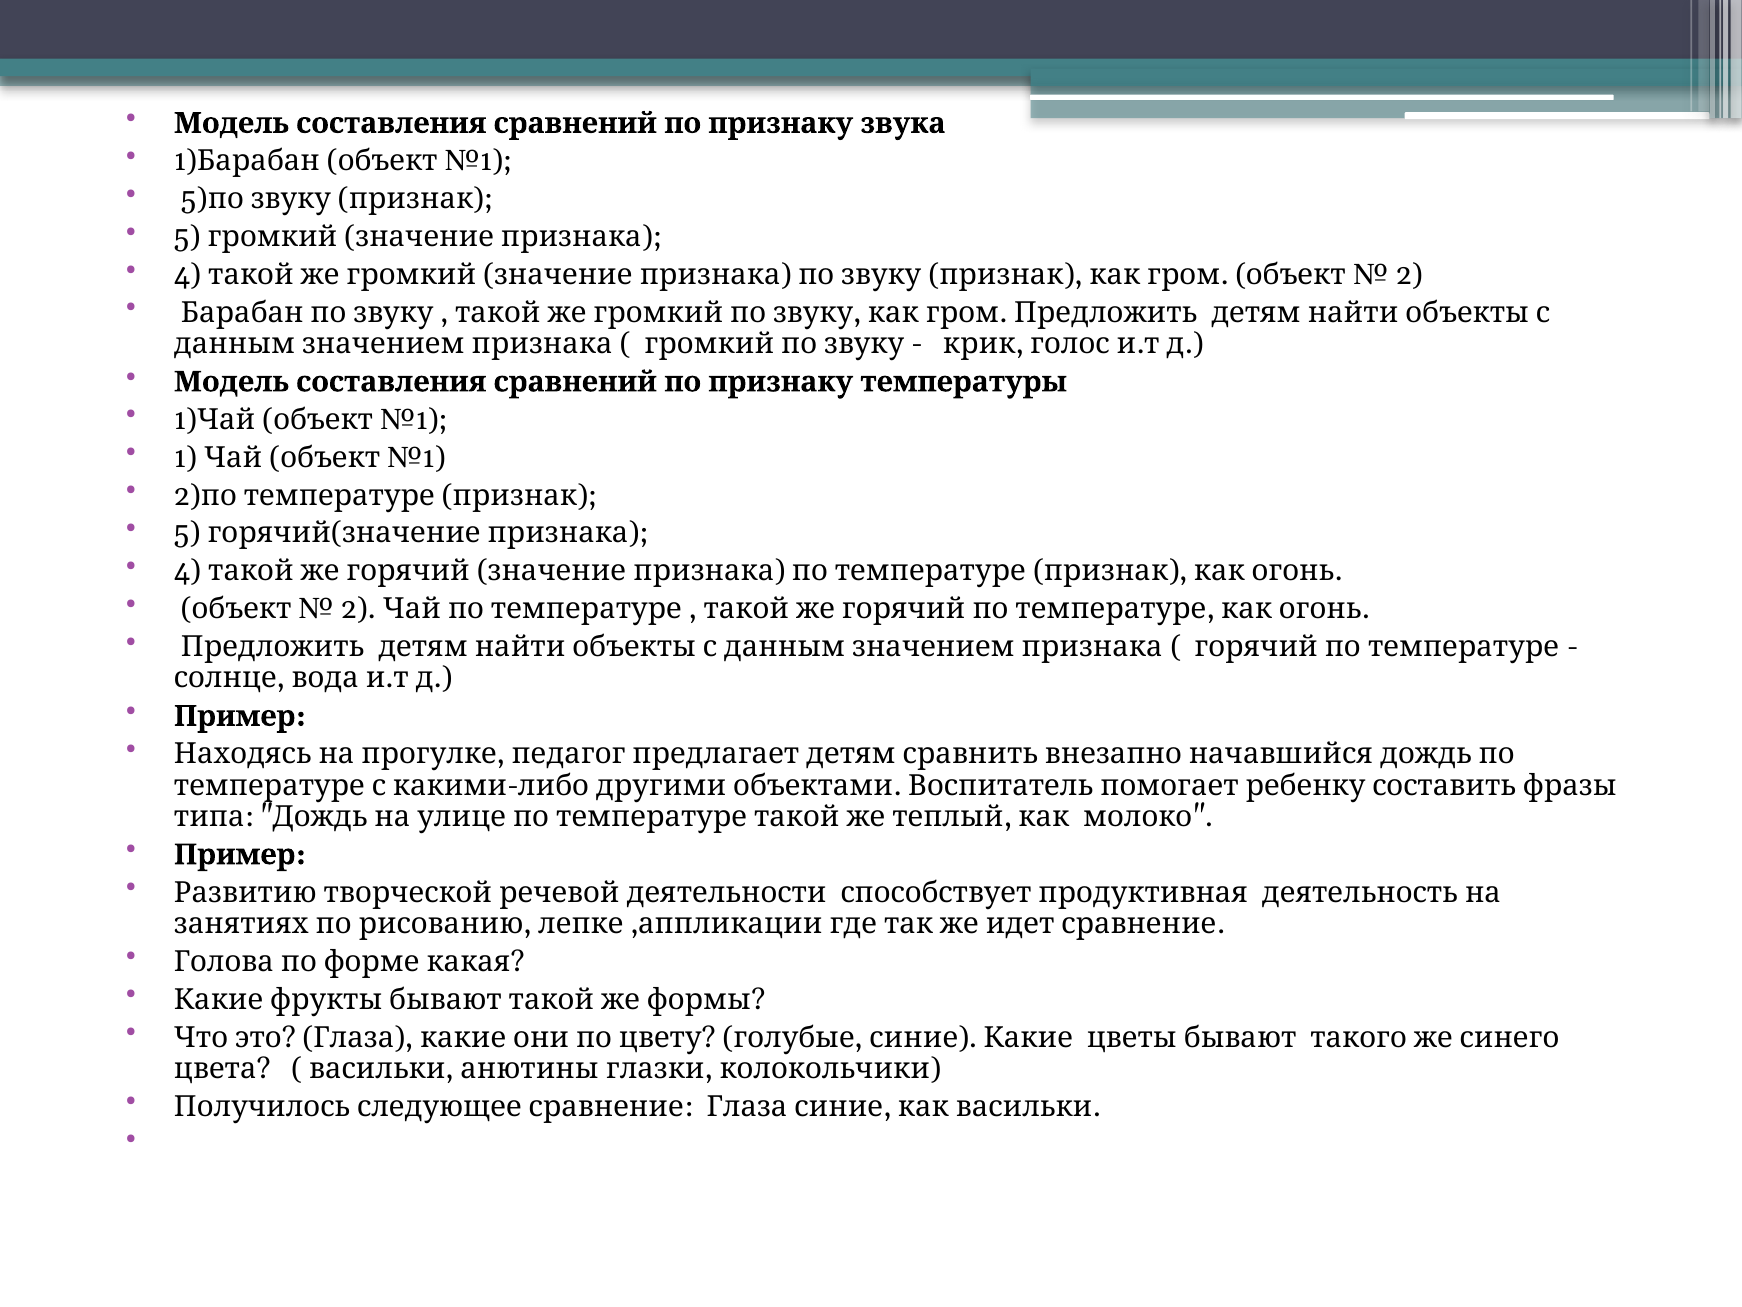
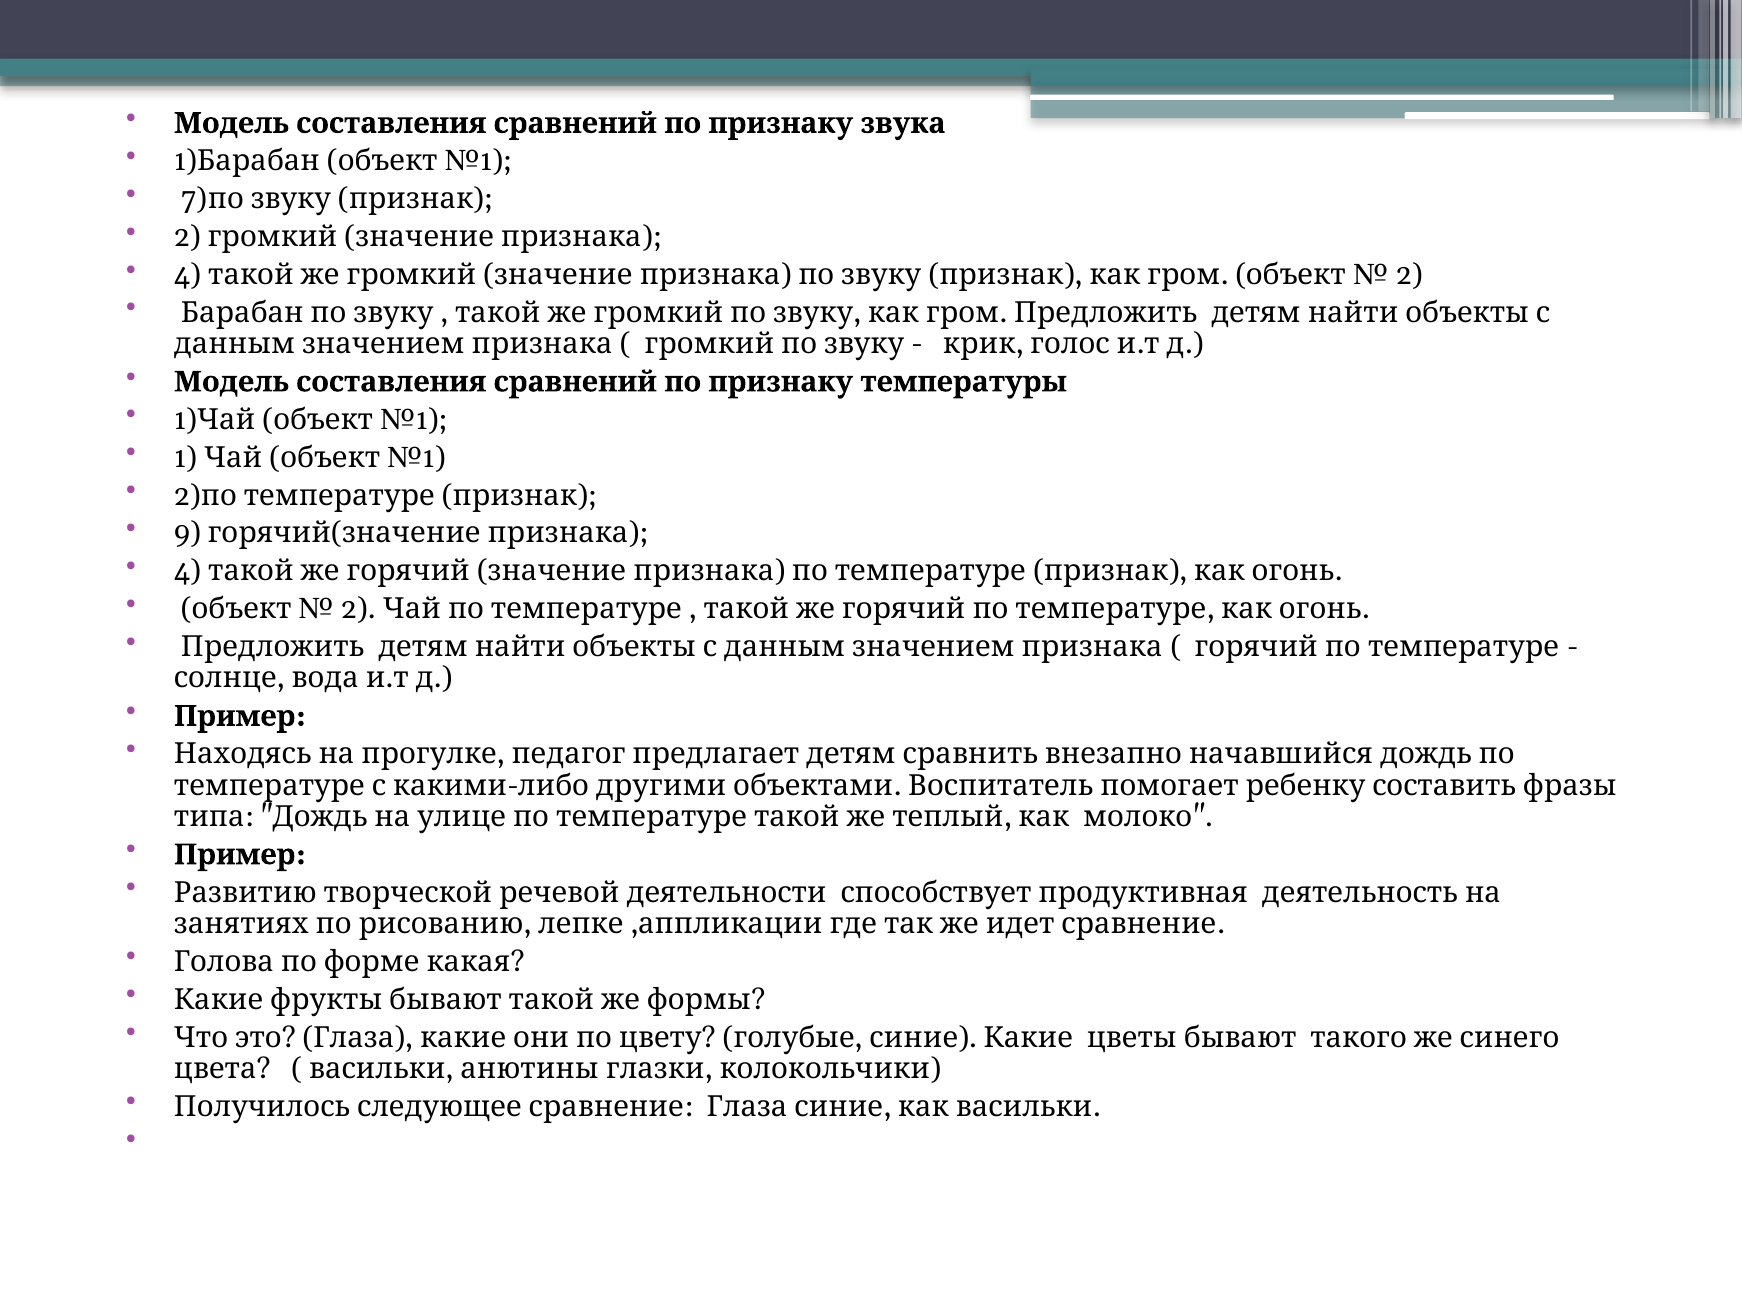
5: 5 -> 7 (194, 199)
5: 5 -> 2 (187, 237)
5: 5 -> 9 (187, 533)
